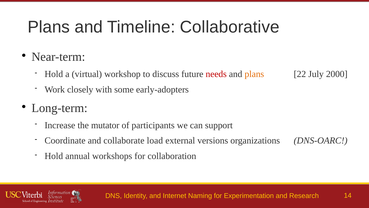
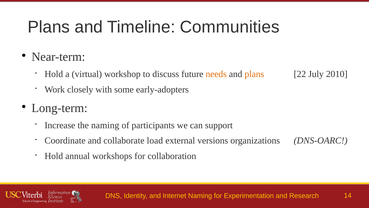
Collaborative: Collaborative -> Communities (230, 27)
needs colour: red -> orange (216, 74)
2000: 2000 -> 2010 (337, 74)
the mutator: mutator -> naming (105, 125)
